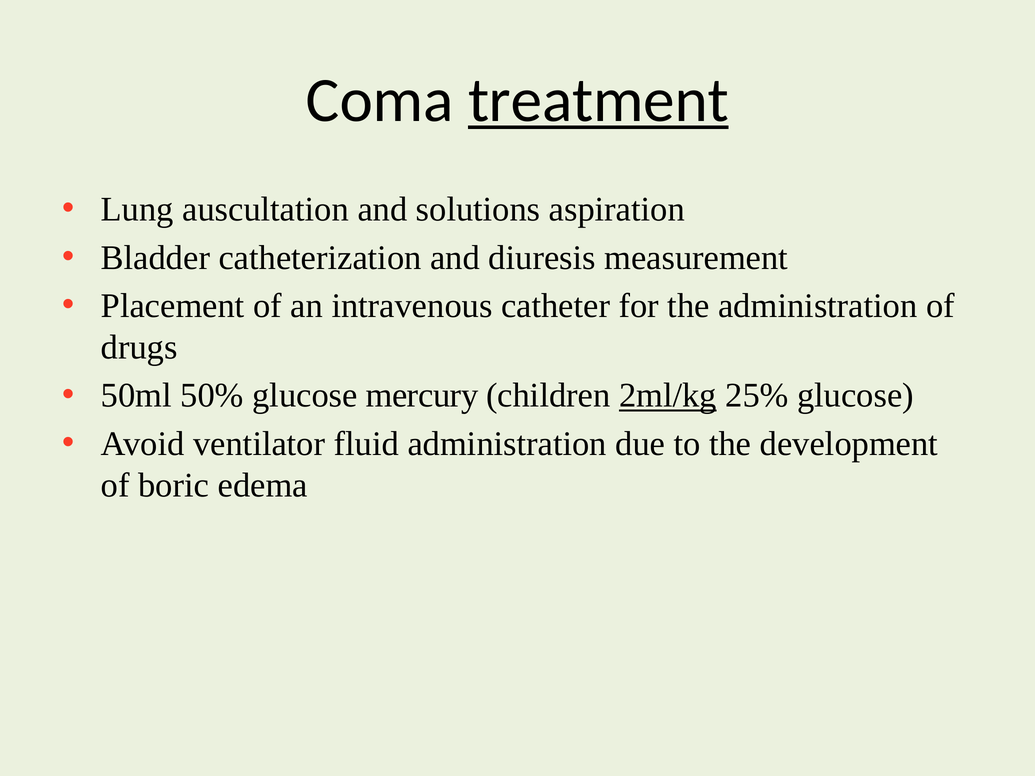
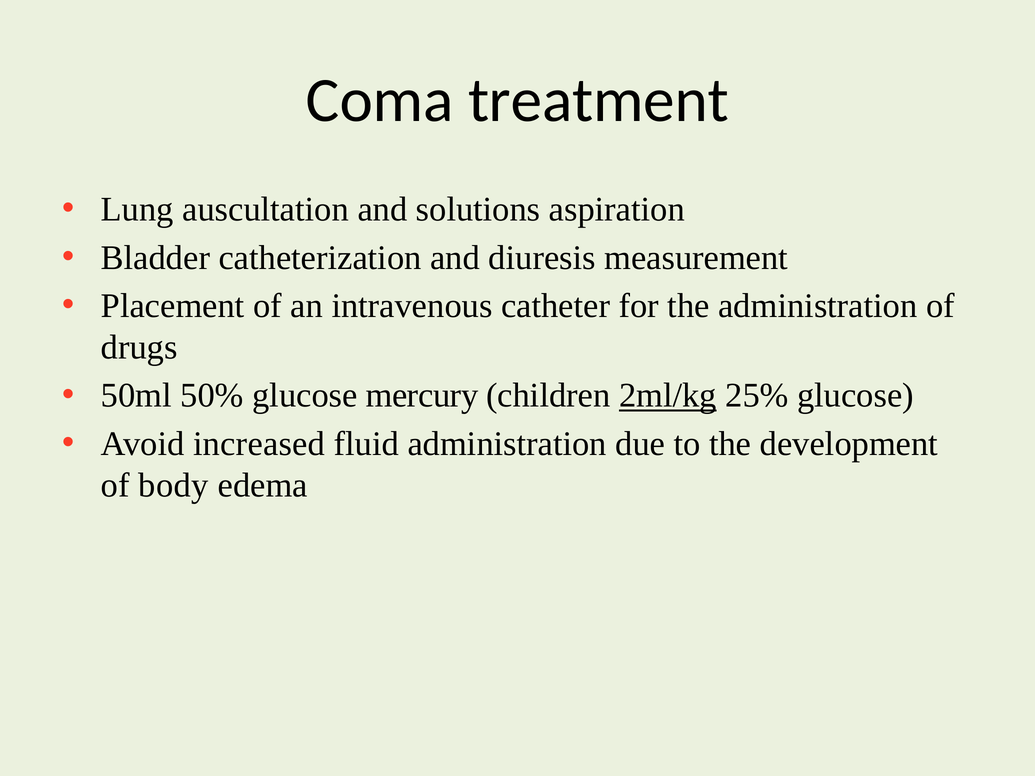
treatment underline: present -> none (598, 100)
ventilator: ventilator -> increased (259, 444)
boric: boric -> body (173, 485)
